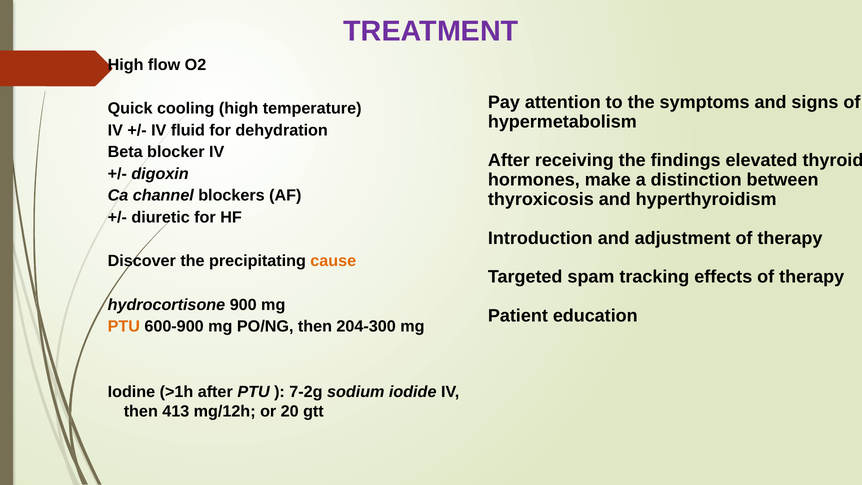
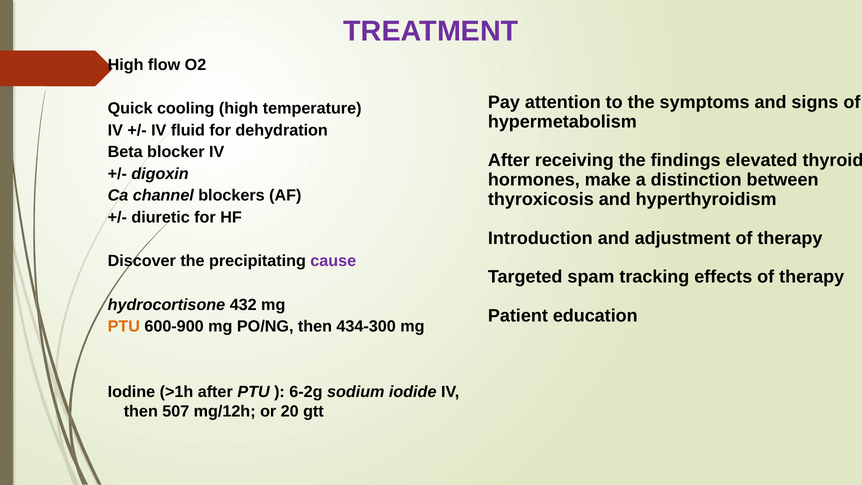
cause colour: orange -> purple (333, 261)
900: 900 -> 432 (243, 305)
204-300: 204-300 -> 434-300 (366, 326)
7-2g: 7-2g -> 6-2g (306, 392)
413: 413 -> 507 (176, 411)
